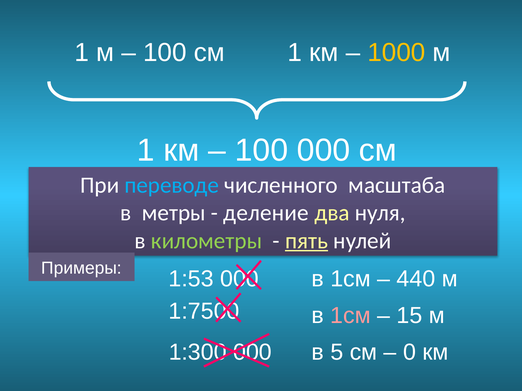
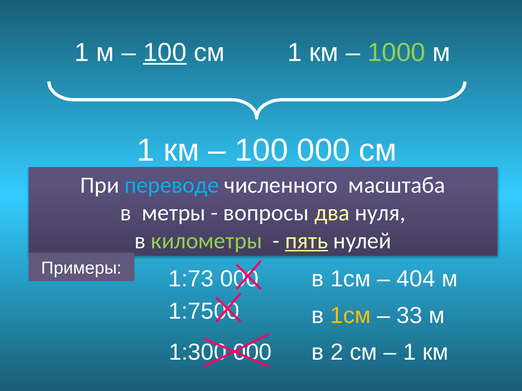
1000 colour: yellow -> light green (396, 52)
100 underline: none -> present (165, 53)
деление: деление -> вопросы (266, 213)
1:53: 1:53 -> 1:73 (191, 279)
440: 440 -> 404 (416, 279)
1см colour: pink -> yellow (351, 316)
15: 15 -> 33 (409, 316)
5: 5 -> 2 (337, 353)
0: 0 -> 1 (409, 353)
